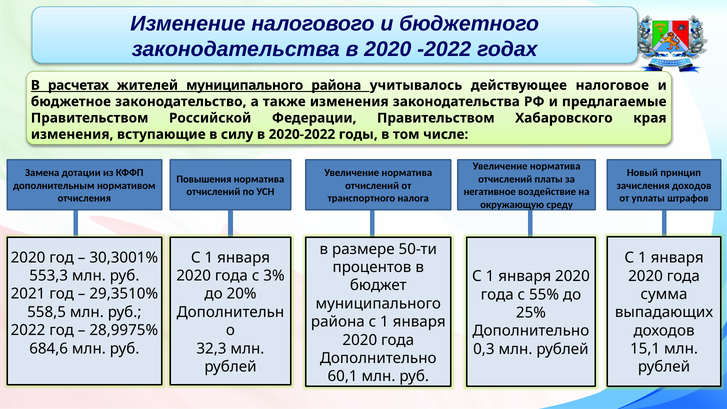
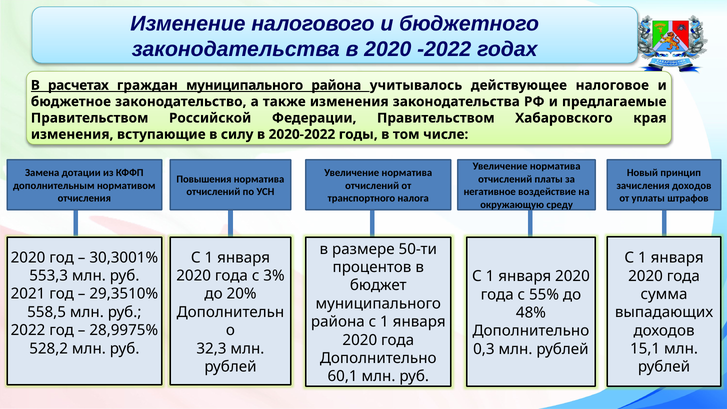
жителей: жителей -> граждан (147, 85)
25%: 25% -> 48% (531, 313)
684,6: 684,6 -> 528,2 (49, 348)
